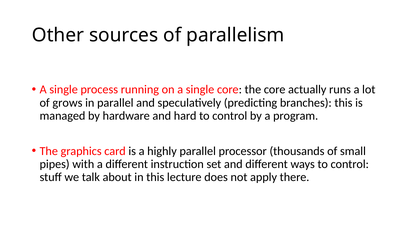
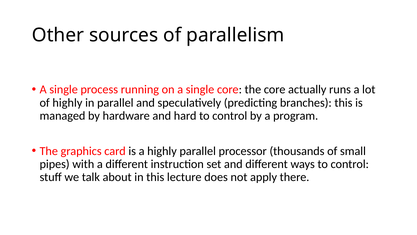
of grows: grows -> highly (67, 103)
